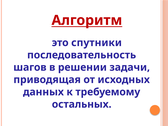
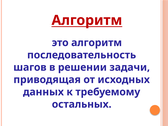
это спутники: спутники -> алгоритм (97, 43)
